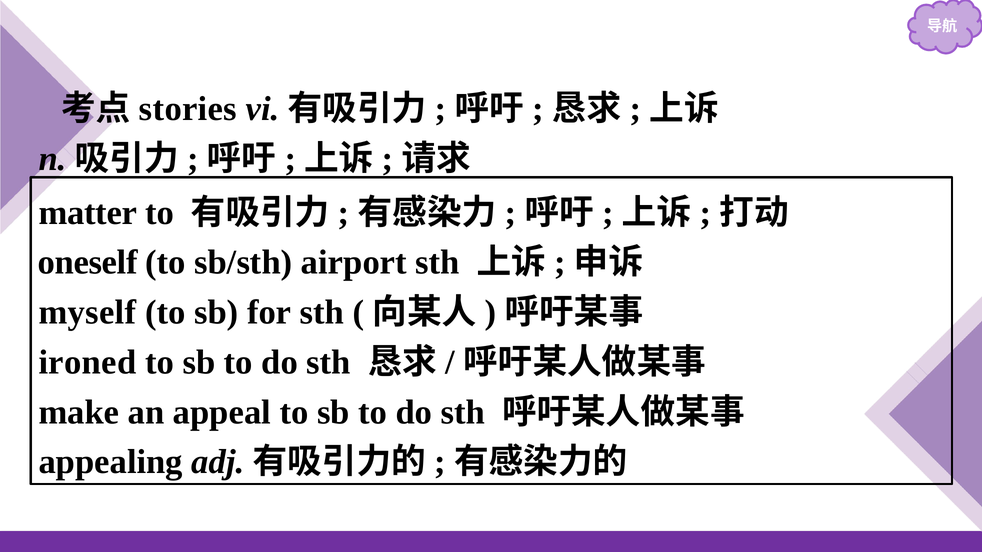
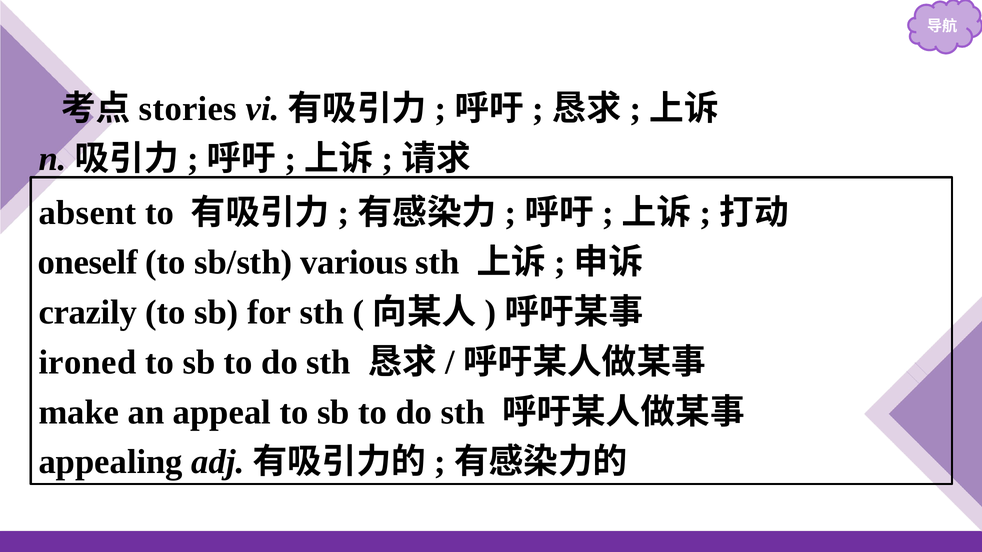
matter: matter -> absent (87, 213)
airport: airport -> various (354, 263)
myself: myself -> crazily (88, 313)
